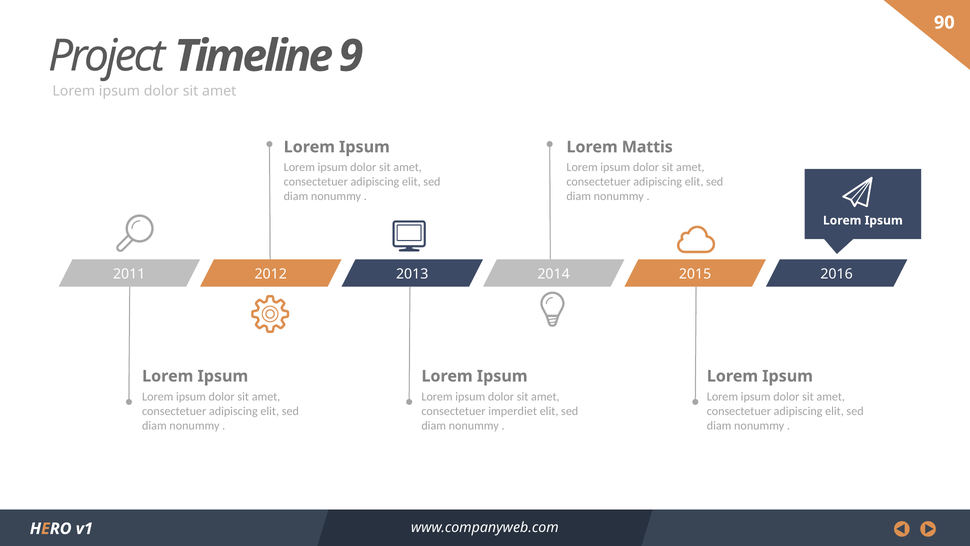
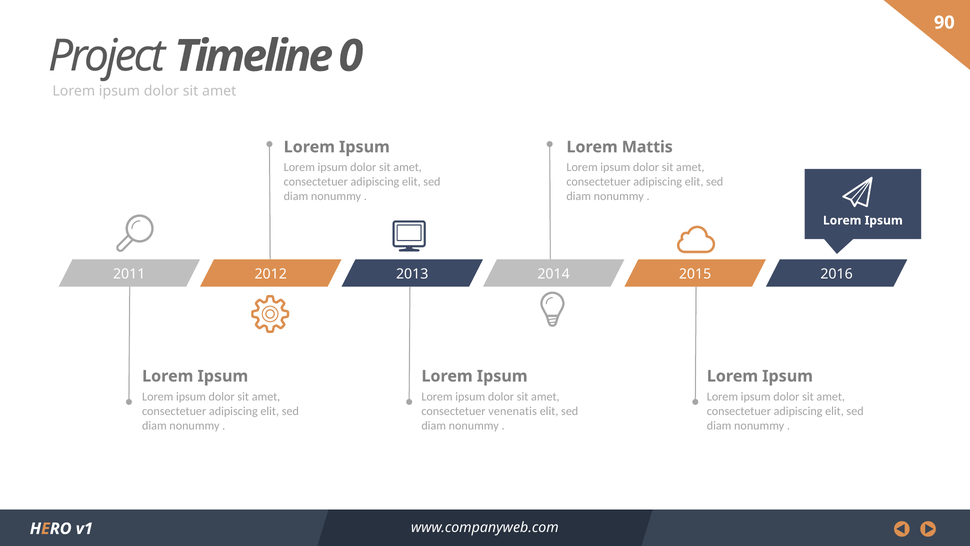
9: 9 -> 0 (351, 56)
imperdiet: imperdiet -> venenatis (513, 411)
